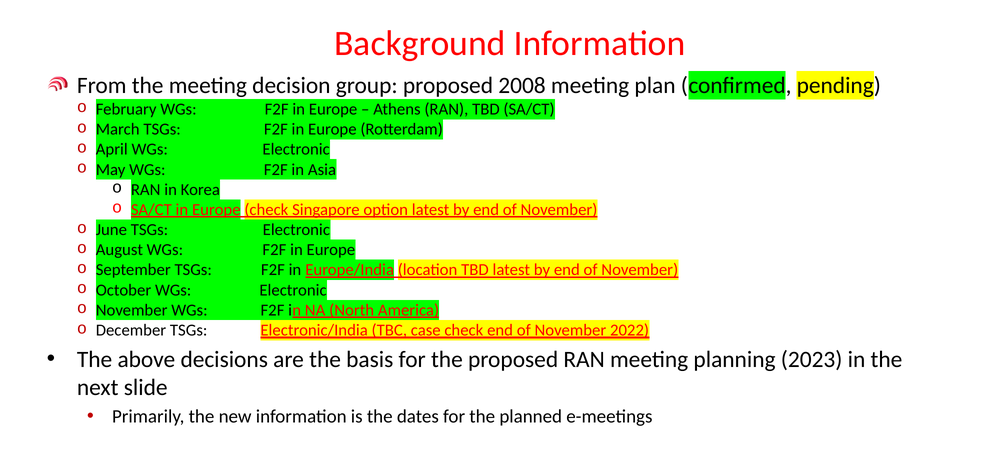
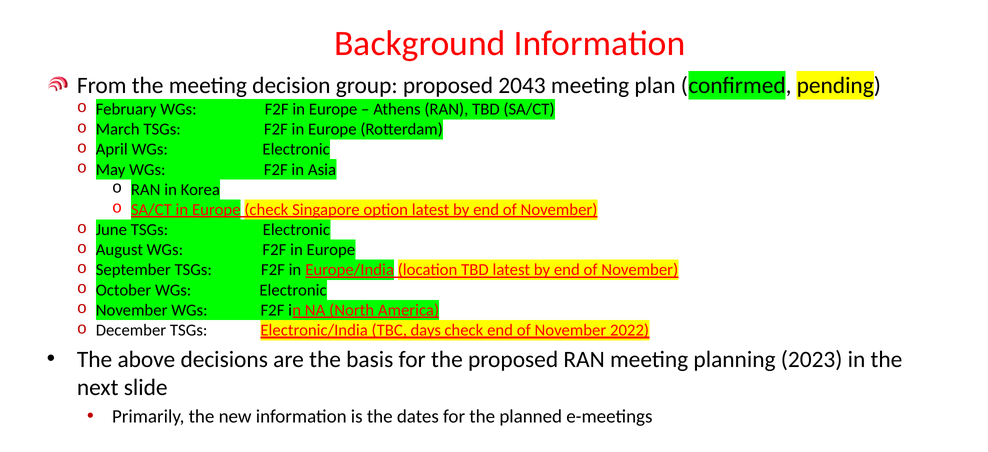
2008: 2008 -> 2043 (522, 86)
case: case -> days (426, 330)
